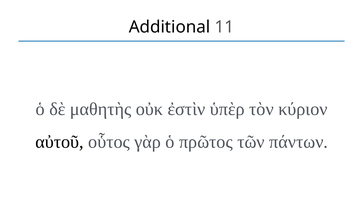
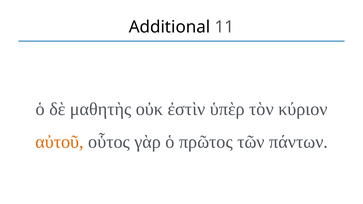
αὐτοῦ colour: black -> orange (60, 142)
